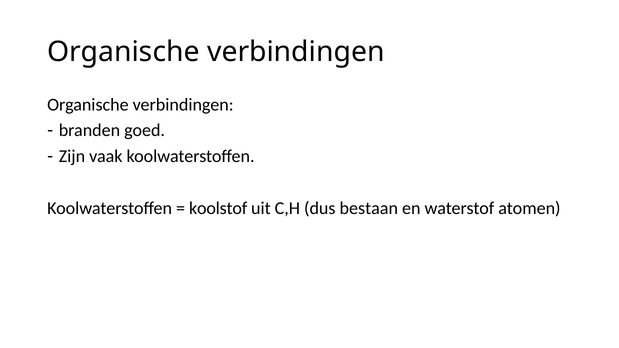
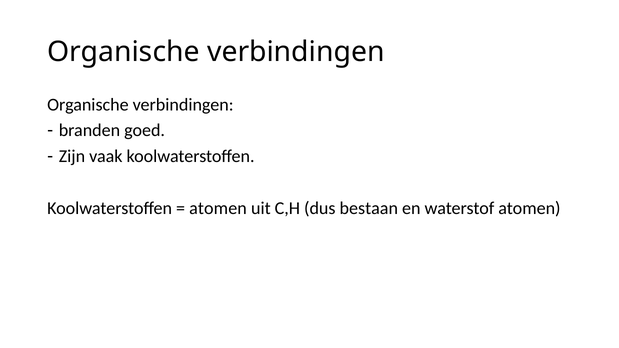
koolstof: koolstof -> atomen (218, 208)
